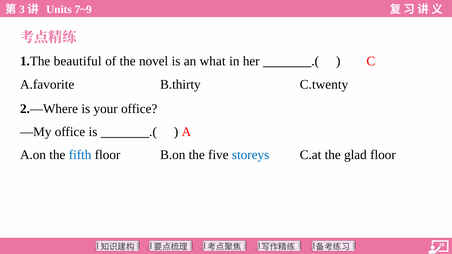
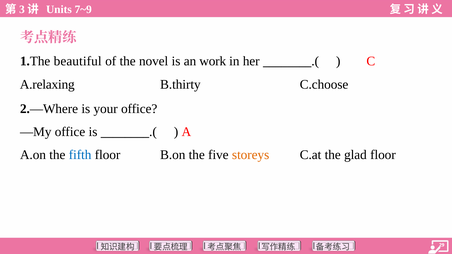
what: what -> work (213, 61)
A.favorite: A.favorite -> A.relaxing (47, 84)
C.twenty: C.twenty -> C.choose (324, 84)
storeys colour: blue -> orange (251, 155)
